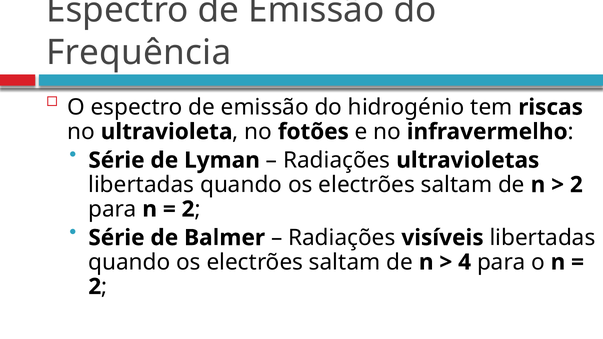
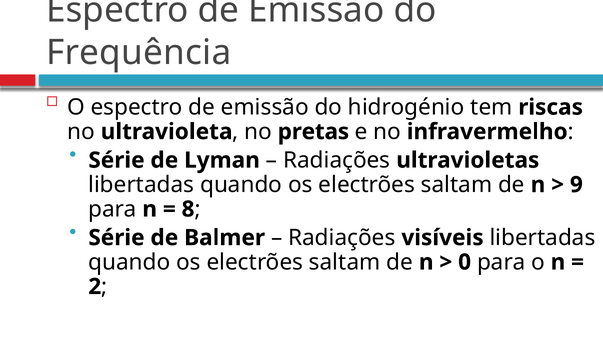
fotões: fotões -> pretas (313, 132)
2: 2 -> 9 (576, 185)
2: 2 -> 8 (188, 209)
4: 4 -> 0 (465, 262)
